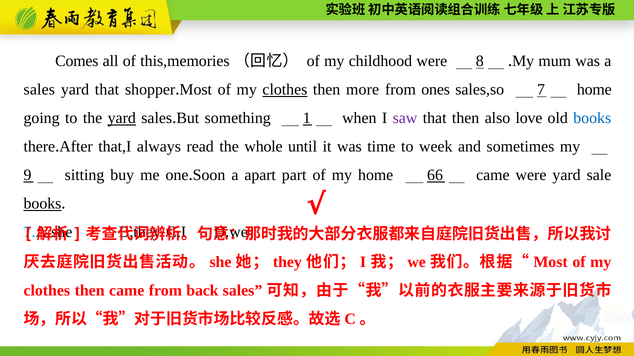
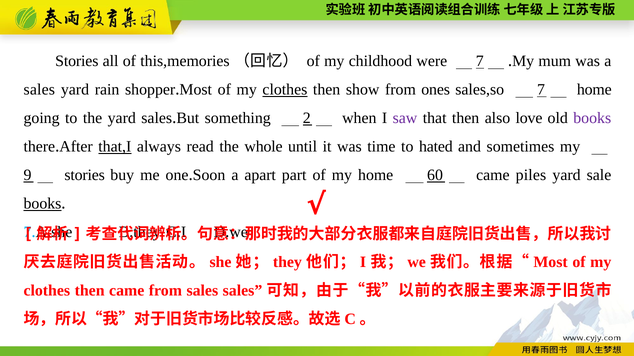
Comes: Comes -> Stories (77, 61)
were 8: 8 -> 7 (480, 61)
yard that: that -> rain (107, 90)
more: more -> show (363, 90)
yard underline: present -> none (122, 118)
1: 1 -> 2 (307, 118)
books colour: blue -> purple (592, 118)
that,I underline: none -> present (115, 147)
week: week -> hated (436, 147)
9 sitting: sitting -> stories (85, 175)
66: 66 -> 60 (435, 175)
came were: were -> piles (531, 175)
from back: back -> sales (202, 291)
